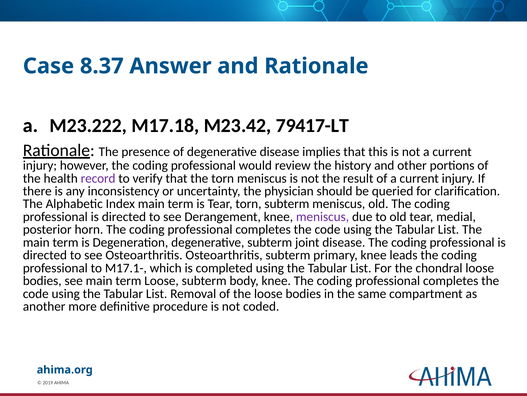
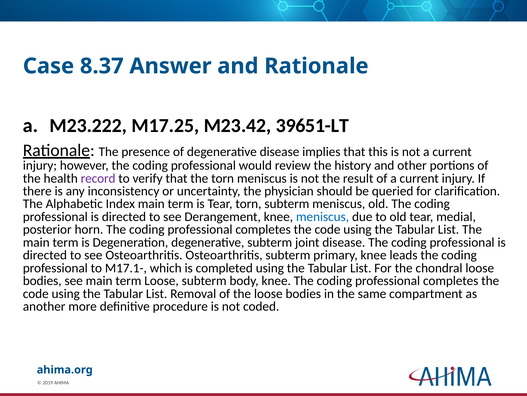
M17.18: M17.18 -> M17.25 (165, 125)
79417-LT: 79417-LT -> 39651-LT (312, 125)
meniscus colour: purple -> blue (323, 216)
